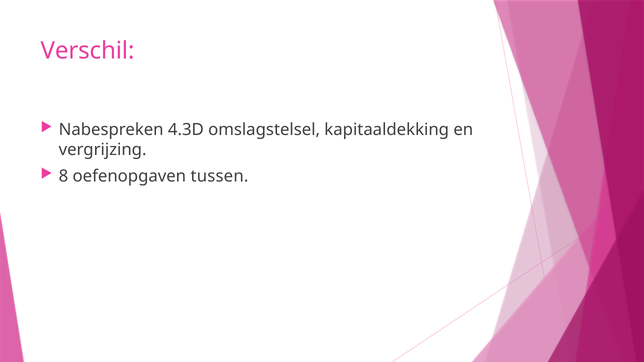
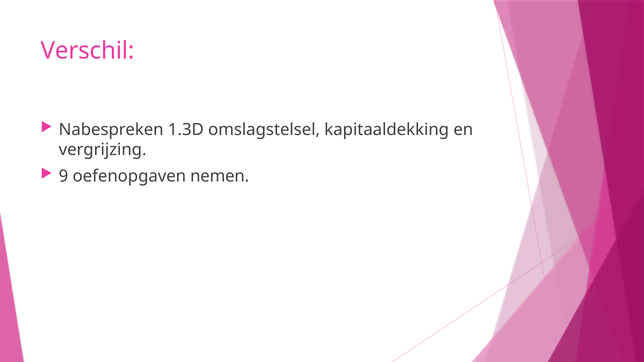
4.3D: 4.3D -> 1.3D (186, 130)
8: 8 -> 9 (64, 177)
tussen: tussen -> nemen (220, 177)
